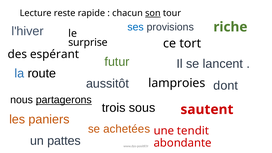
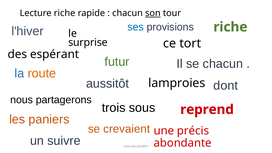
Lecture reste: reste -> riche (65, 13)
se lancent: lancent -> chacun (223, 64)
route colour: black -> orange (42, 73)
partagerons underline: present -> none (64, 100)
sautent: sautent -> reprend (207, 110)
achetées: achetées -> crevaient (127, 129)
tendit: tendit -> précis (193, 131)
pattes: pattes -> suivre (64, 141)
